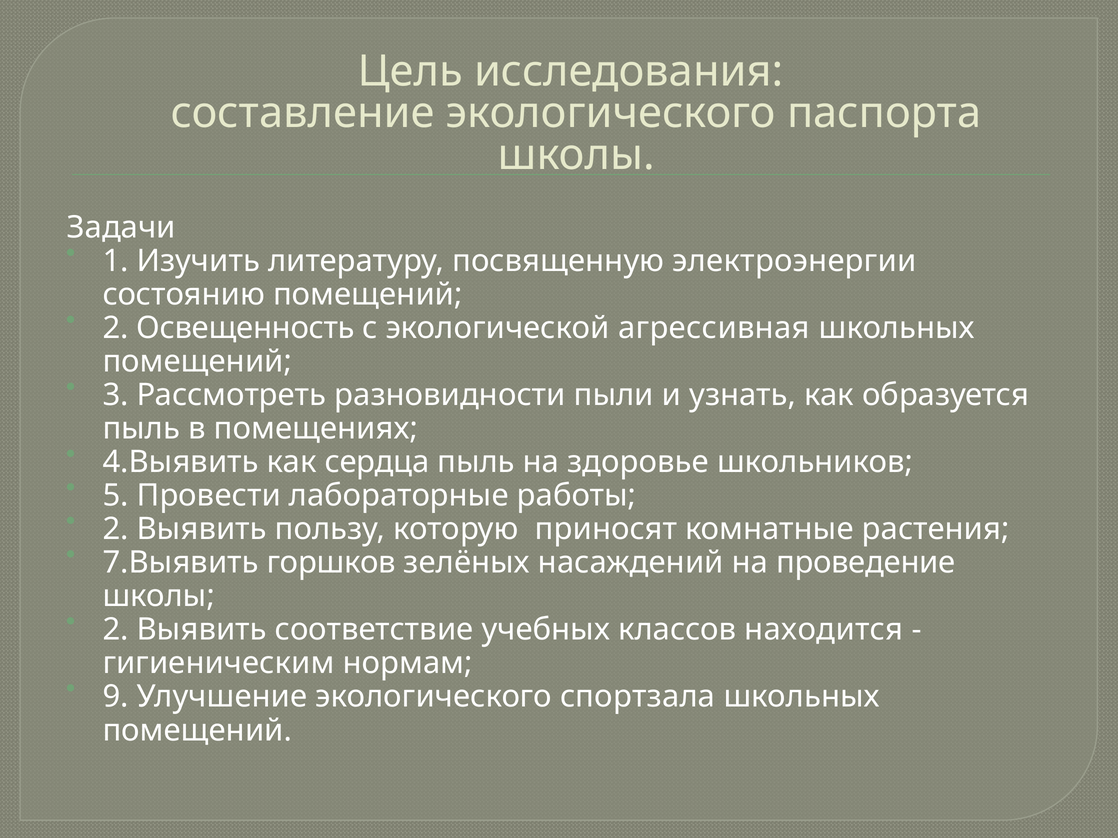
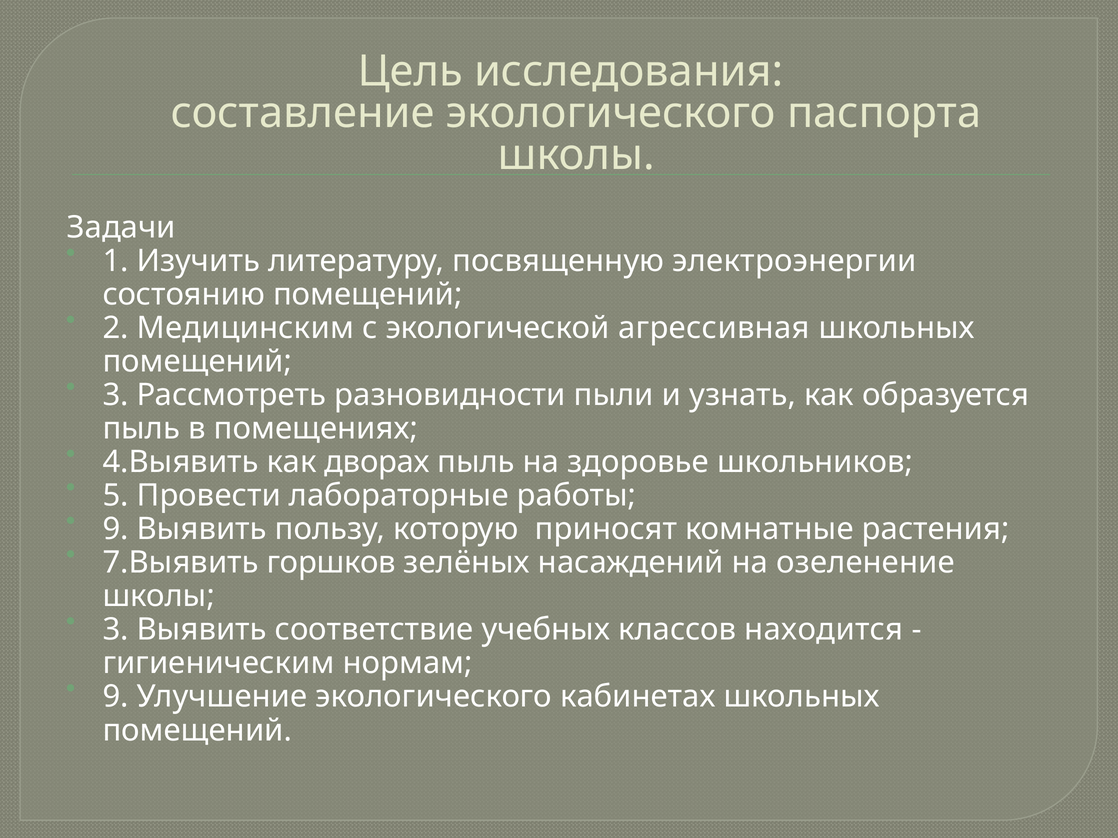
Освещенность: Освещенность -> Медицинским (245, 328)
сердца: сердца -> дворах (377, 462)
2: 2 -> 9 (116, 529)
проведение: проведение -> озеленение (866, 563)
2: 2 -> 3 (116, 630)
спортзала: спортзала -> кабинетах (638, 697)
